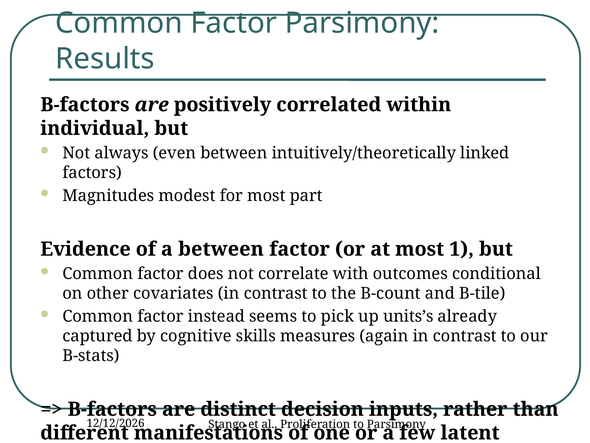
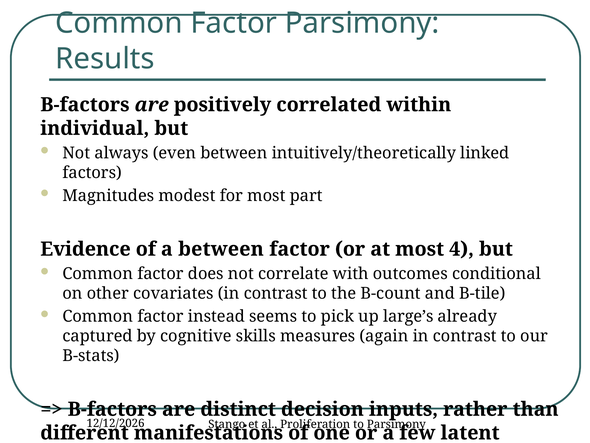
1: 1 -> 4 (462, 249)
units’s: units’s -> large’s (408, 316)
